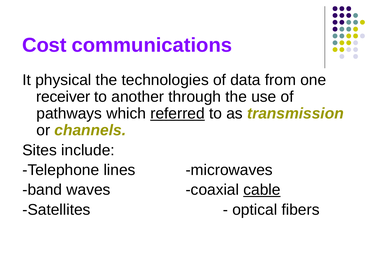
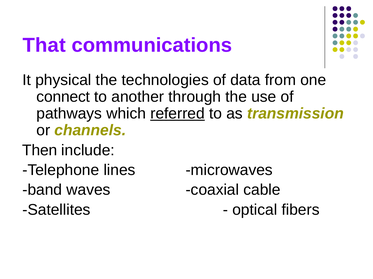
Cost: Cost -> That (44, 45)
receiver: receiver -> connect (63, 97)
Sites: Sites -> Then (40, 151)
cable underline: present -> none (262, 190)
